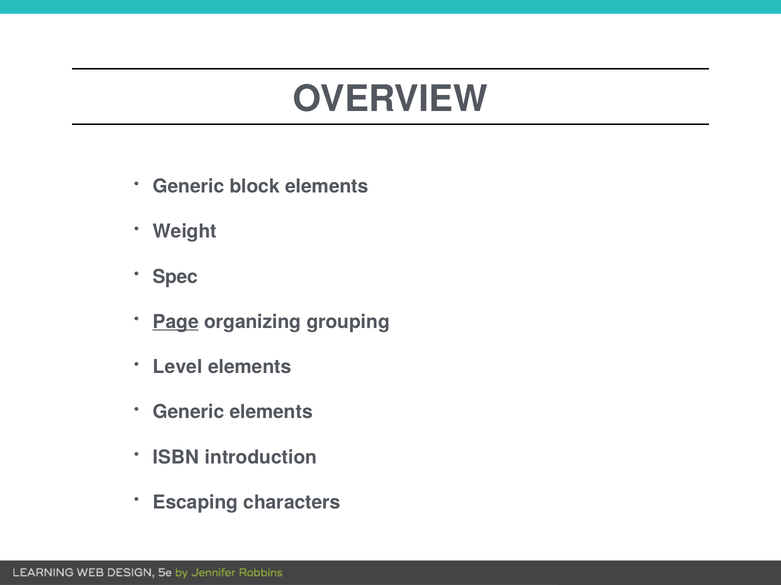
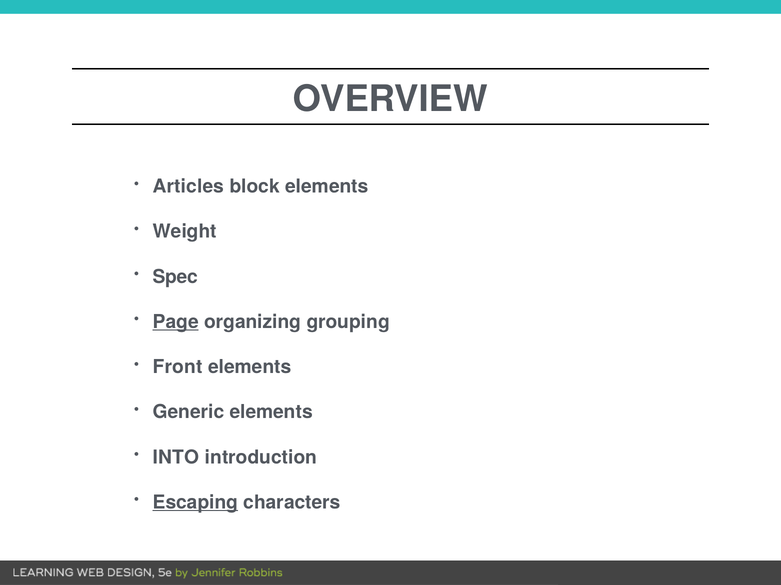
Generic: Generic -> Articles (188, 187)
Level: Level -> Front (178, 367)
ISBN: ISBN -> INTO (176, 458)
Escaping underline: none -> present (195, 503)
